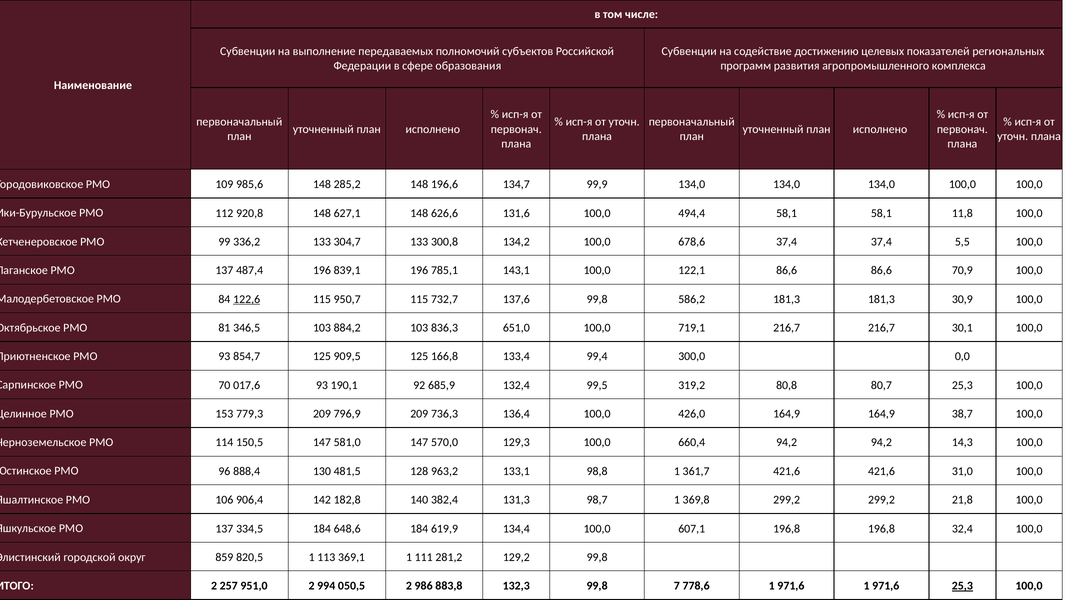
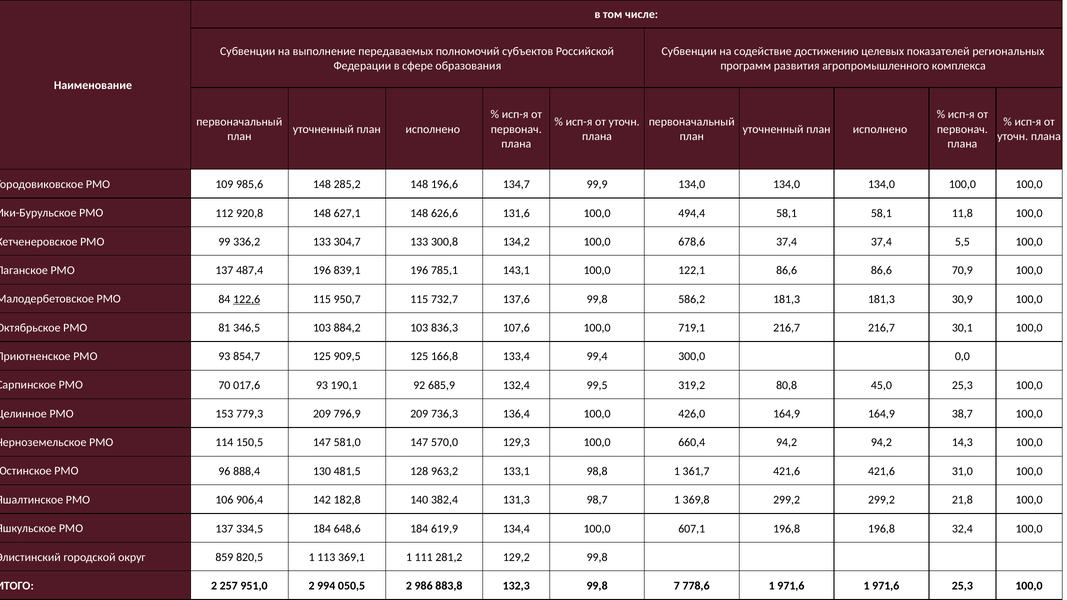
651,0: 651,0 -> 107,6 (516, 328)
80,7: 80,7 -> 45,0 (881, 385)
25,3 underline: present -> none (962, 586)
